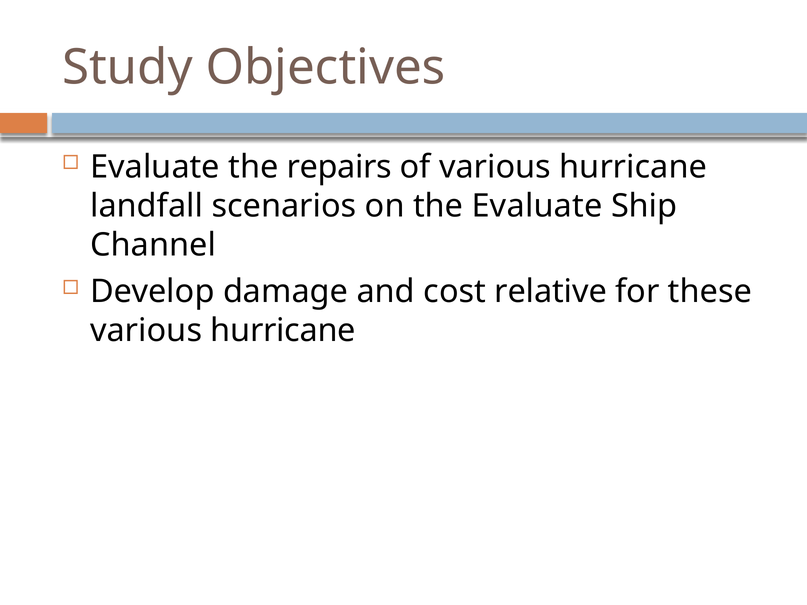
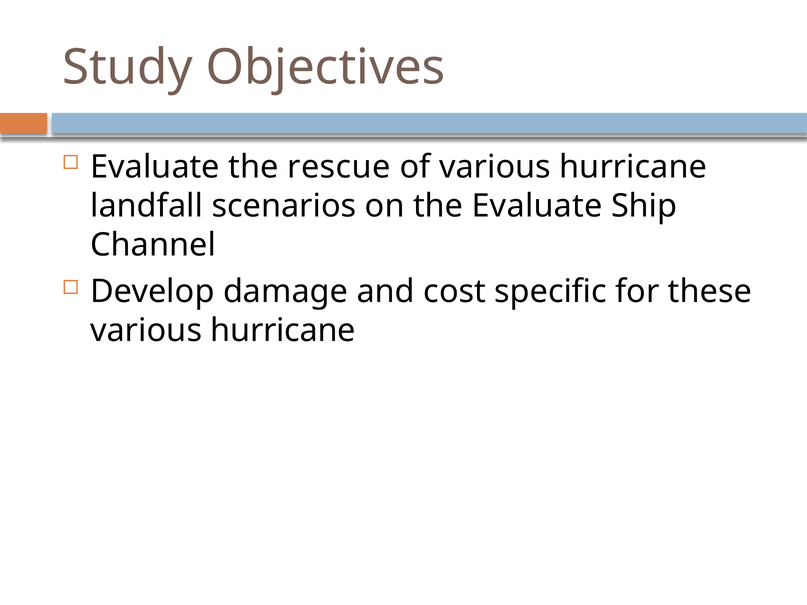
repairs: repairs -> rescue (339, 167)
relative: relative -> specific (551, 292)
